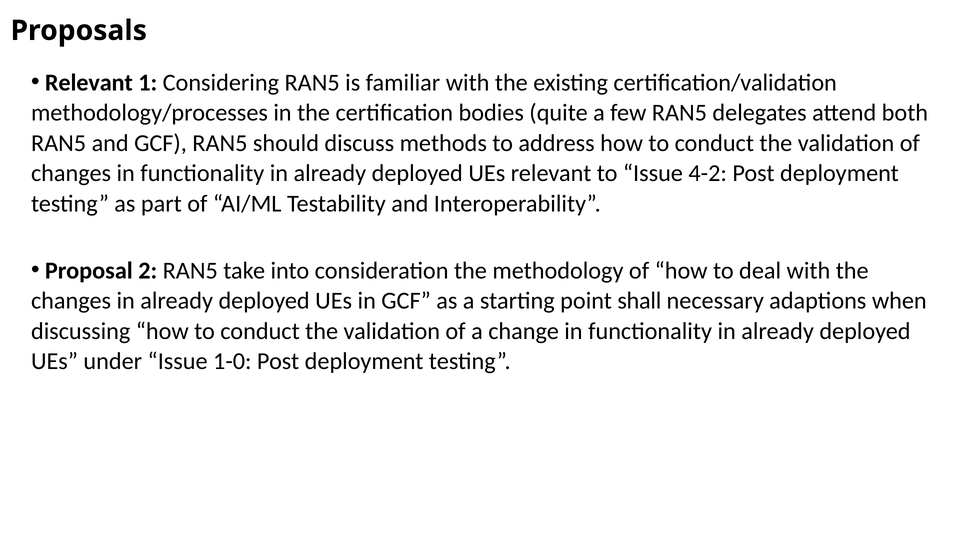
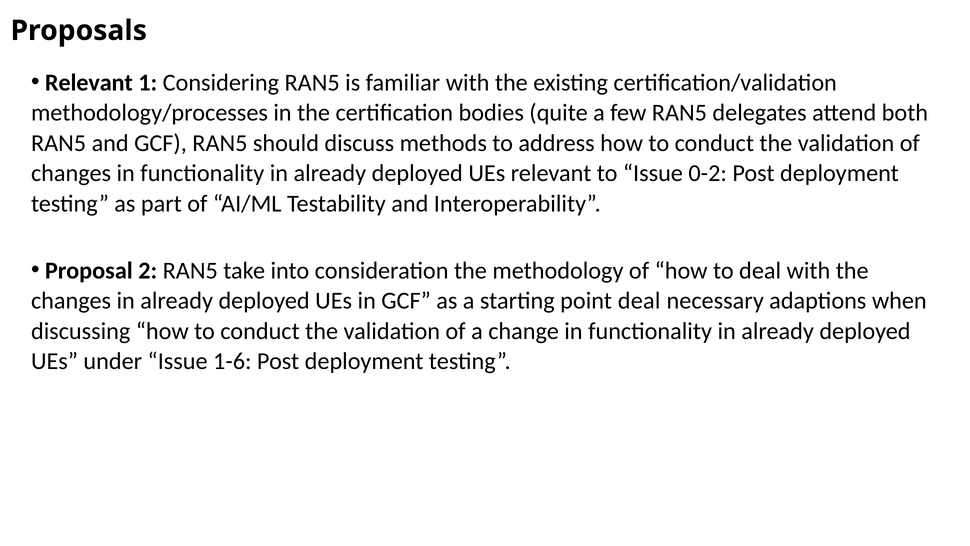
4-2: 4-2 -> 0-2 (708, 173)
point shall: shall -> deal (639, 301)
1-0: 1-0 -> 1-6 (232, 361)
